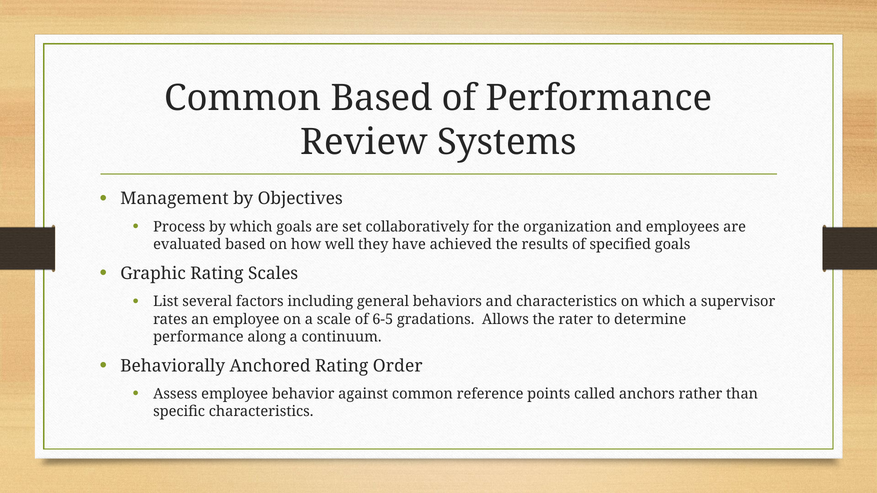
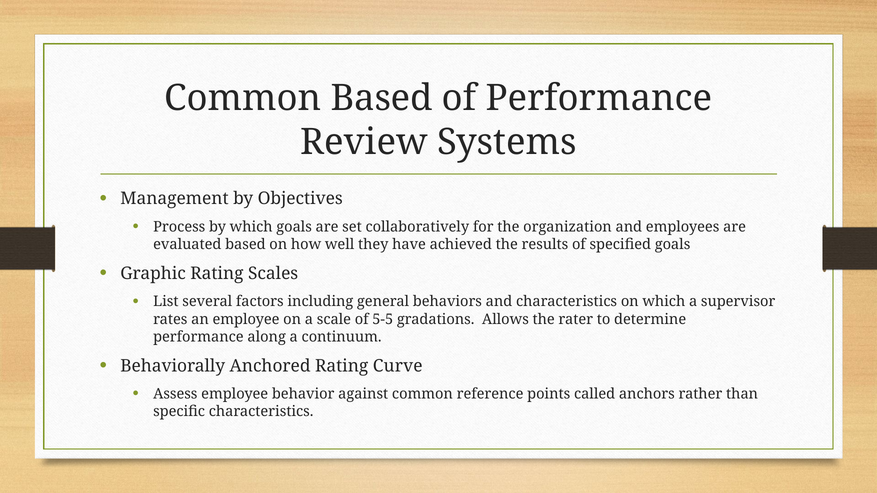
6-5: 6-5 -> 5-5 (383, 319)
Order: Order -> Curve (398, 366)
